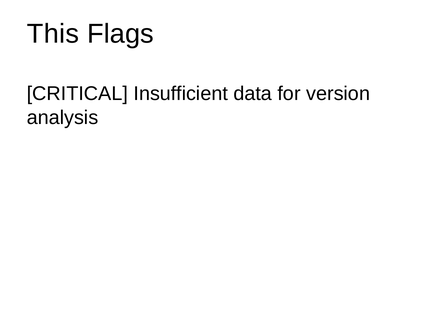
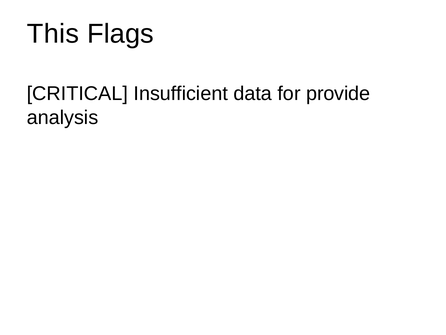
version: version -> provide (338, 94)
